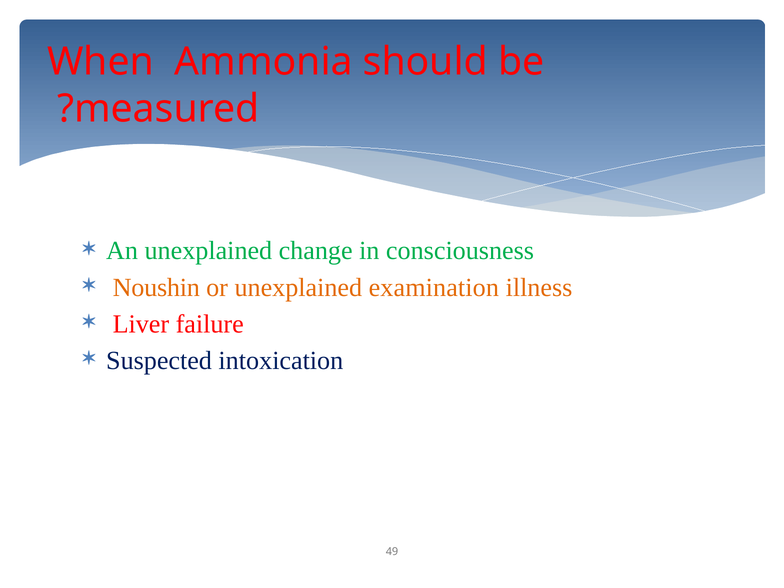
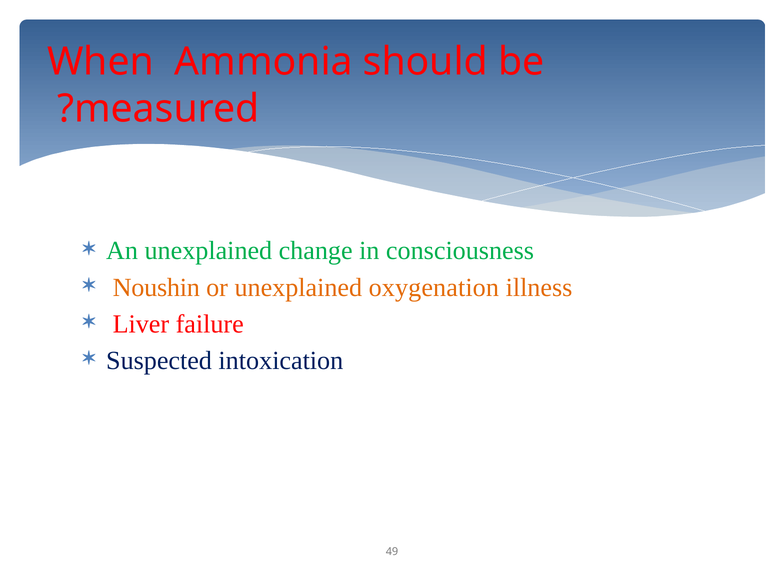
examination: examination -> oxygenation (434, 287)
